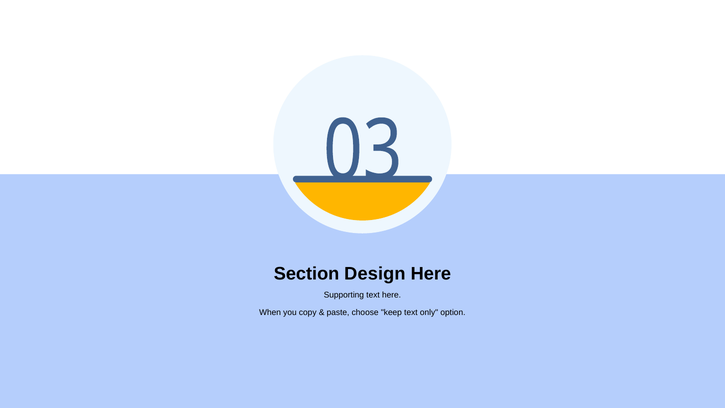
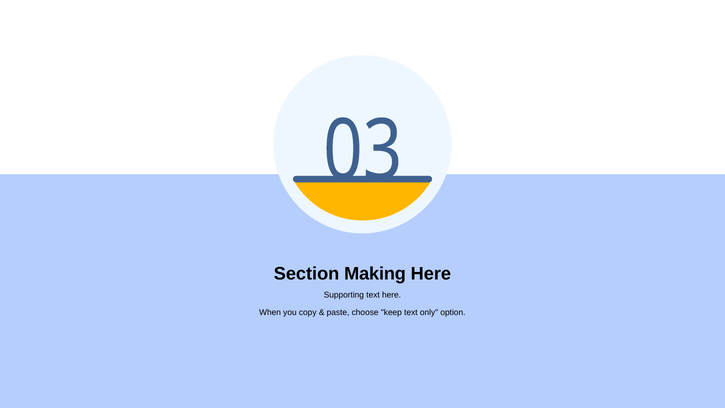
Design: Design -> Making (375, 274)
